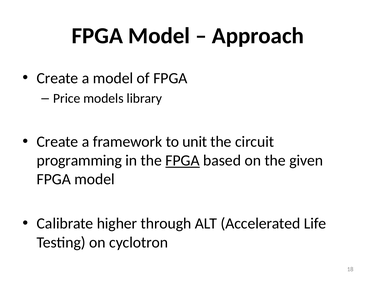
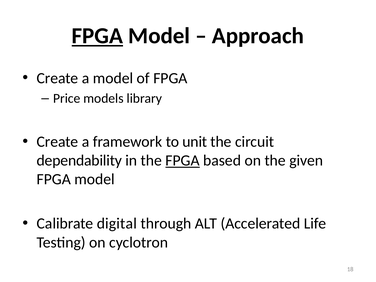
FPGA underline: none -> present (97, 36)
programming: programming -> dependability (79, 160)
higher: higher -> digital (117, 224)
